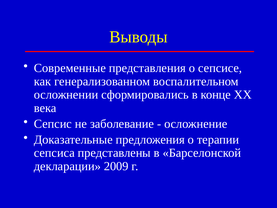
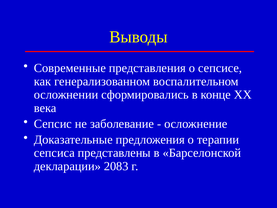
2009: 2009 -> 2083 (116, 166)
